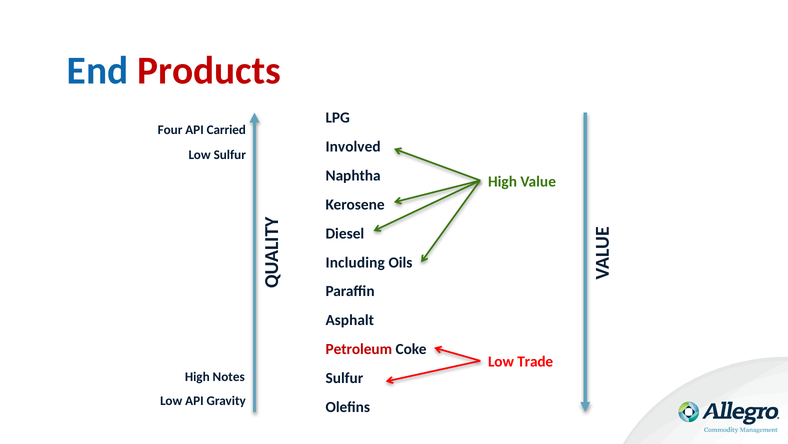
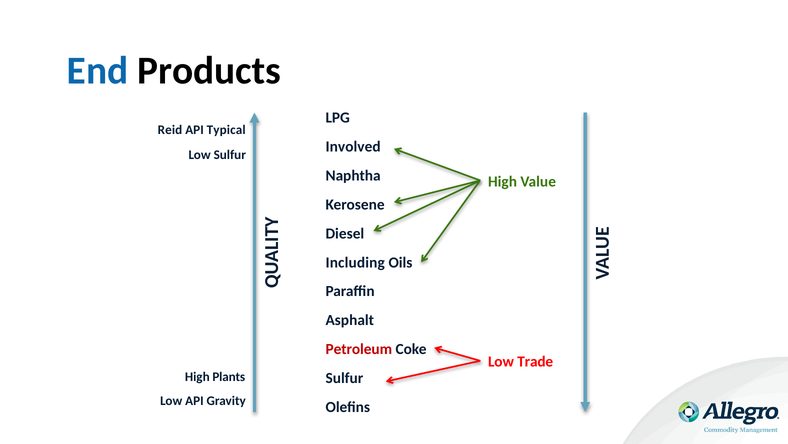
Products colour: red -> black (209, 71)
Four: Four -> Reid (170, 130)
Carried: Carried -> Typical (226, 130)
Notes: Notes -> Plants (229, 376)
